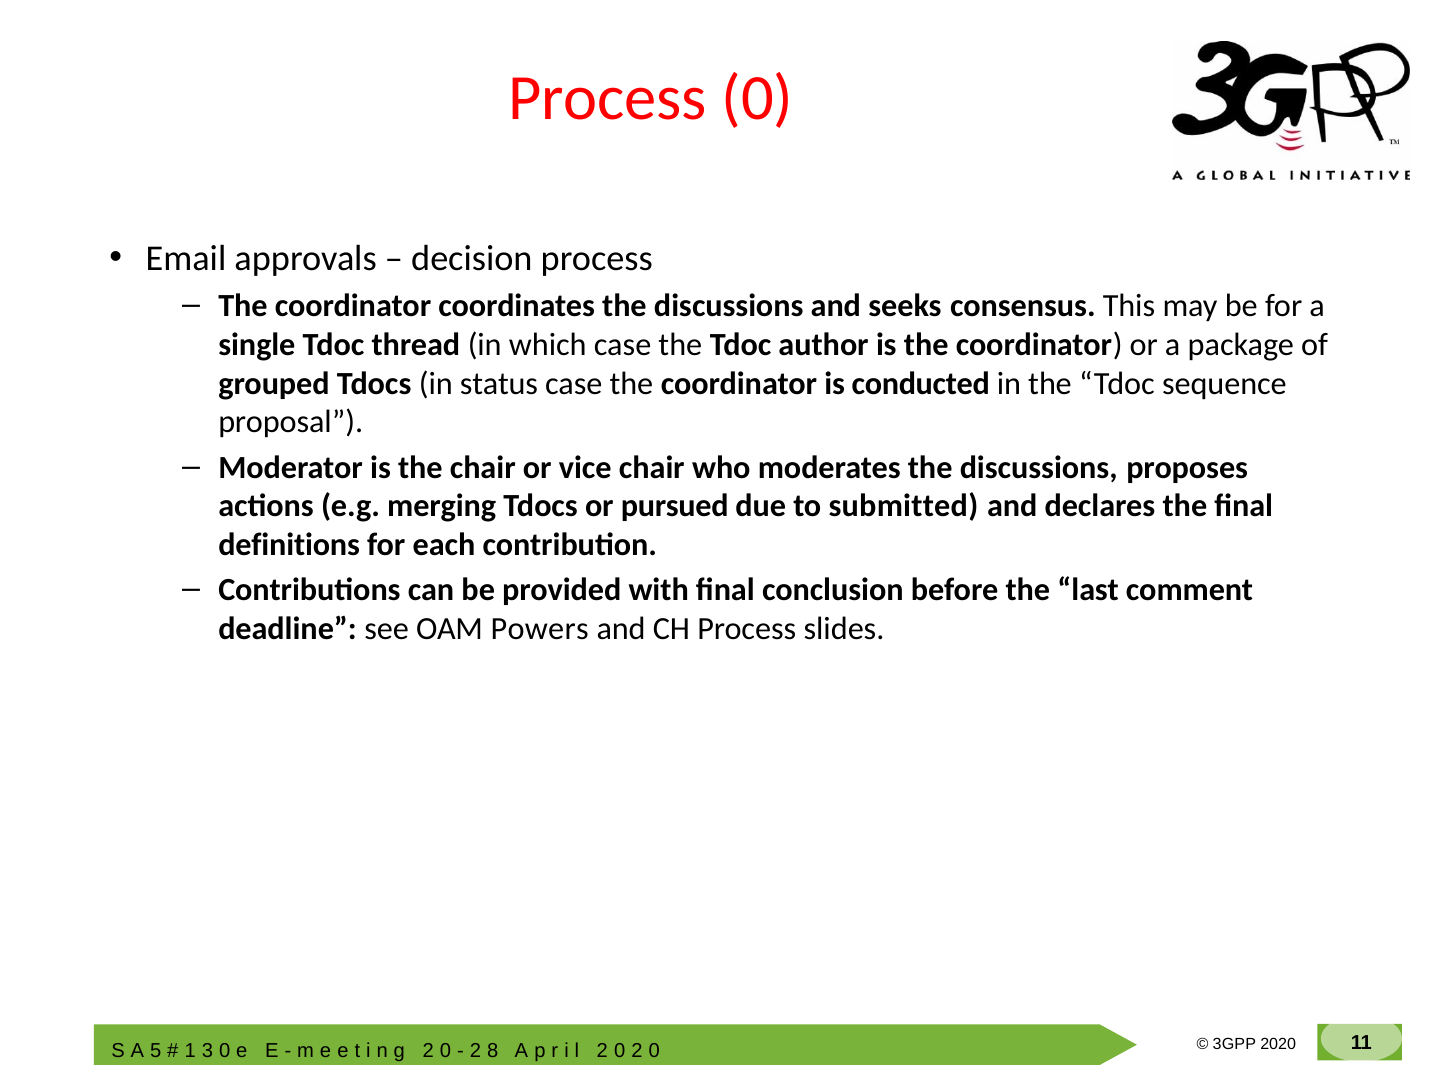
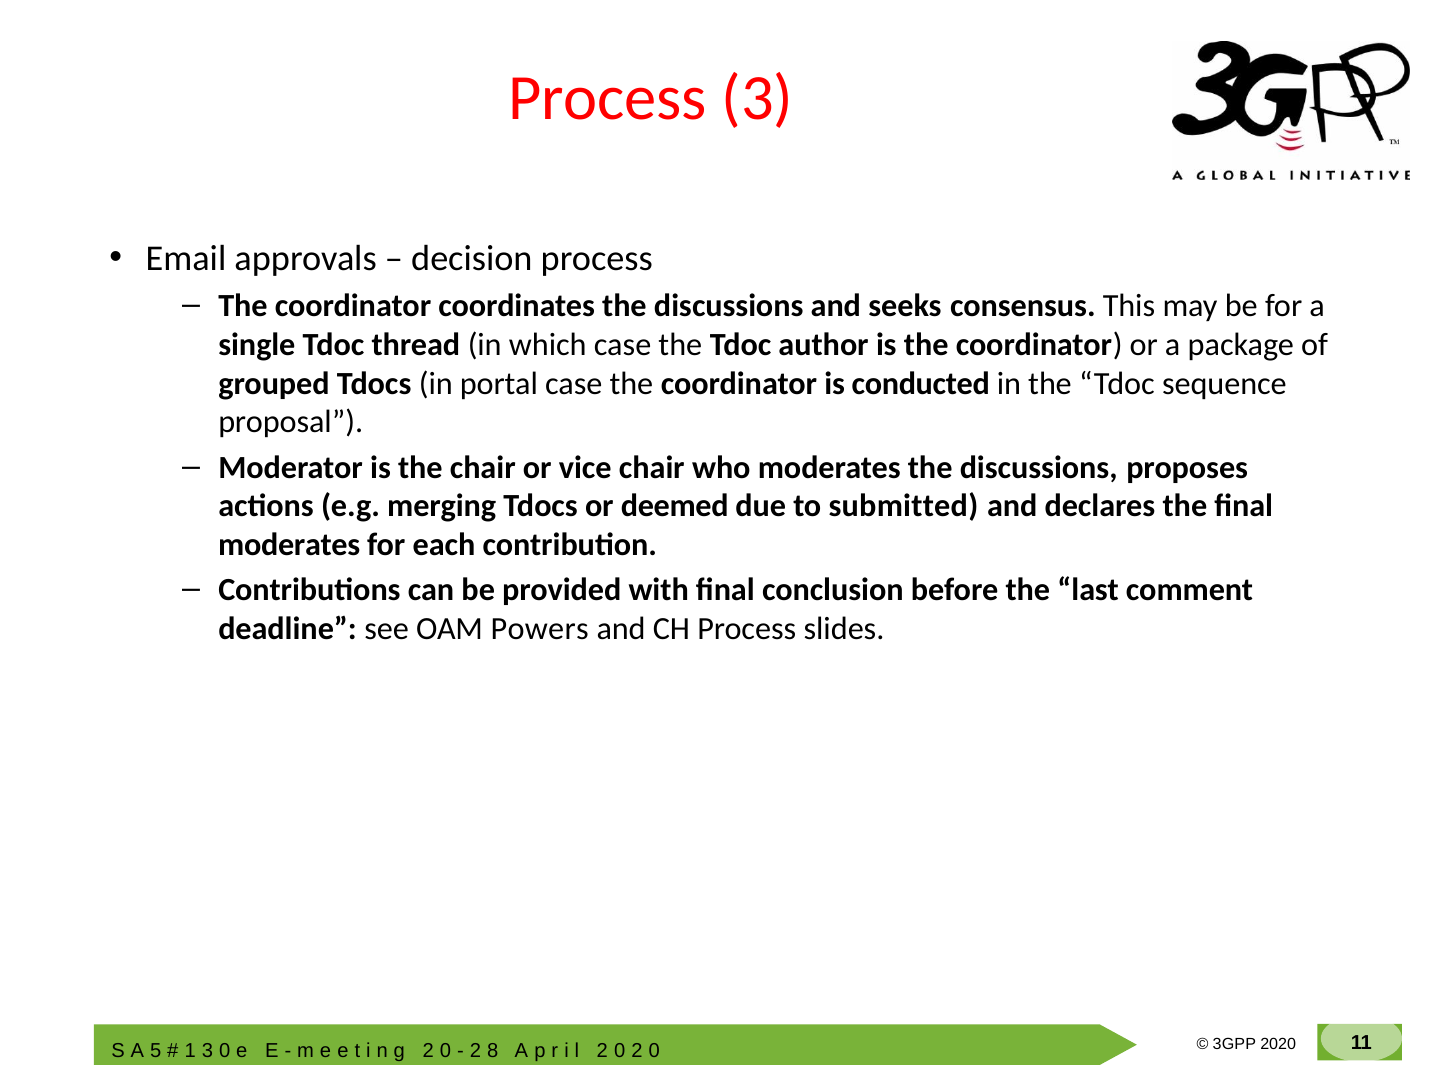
Process 0: 0 -> 3 (758, 98)
status: status -> portal (499, 384)
pursued: pursued -> deemed (675, 506)
definitions: definitions -> moderates (289, 545)
